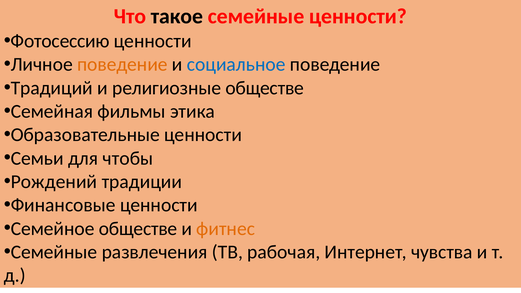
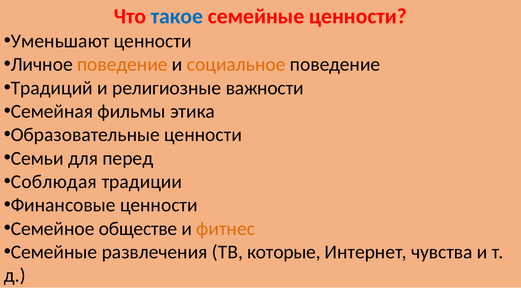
такое colour: black -> blue (177, 16)
Фотосессию: Фотосессию -> Уменьшают (60, 41)
социальное colour: blue -> orange (236, 65)
религиозные обществе: обществе -> важности (265, 88)
чтобы: чтобы -> перед (128, 158)
Рождений: Рождений -> Соблюдая (54, 182)
рабочая: рабочая -> которые (284, 252)
